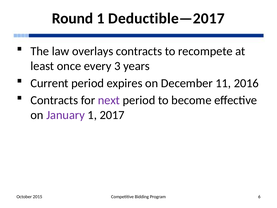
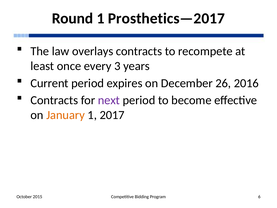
Deductible—2017: Deductible—2017 -> Prosthetics—2017 (166, 18)
11: 11 -> 26 (223, 83)
January colour: purple -> orange (65, 115)
